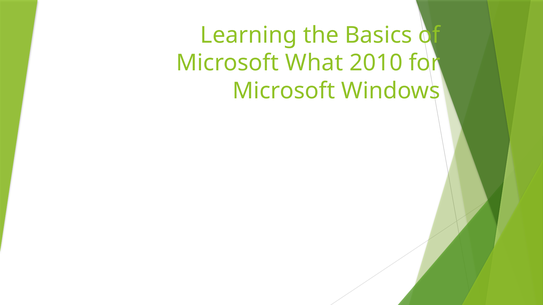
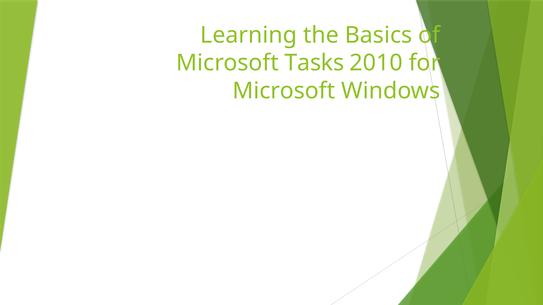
What: What -> Tasks (314, 63)
